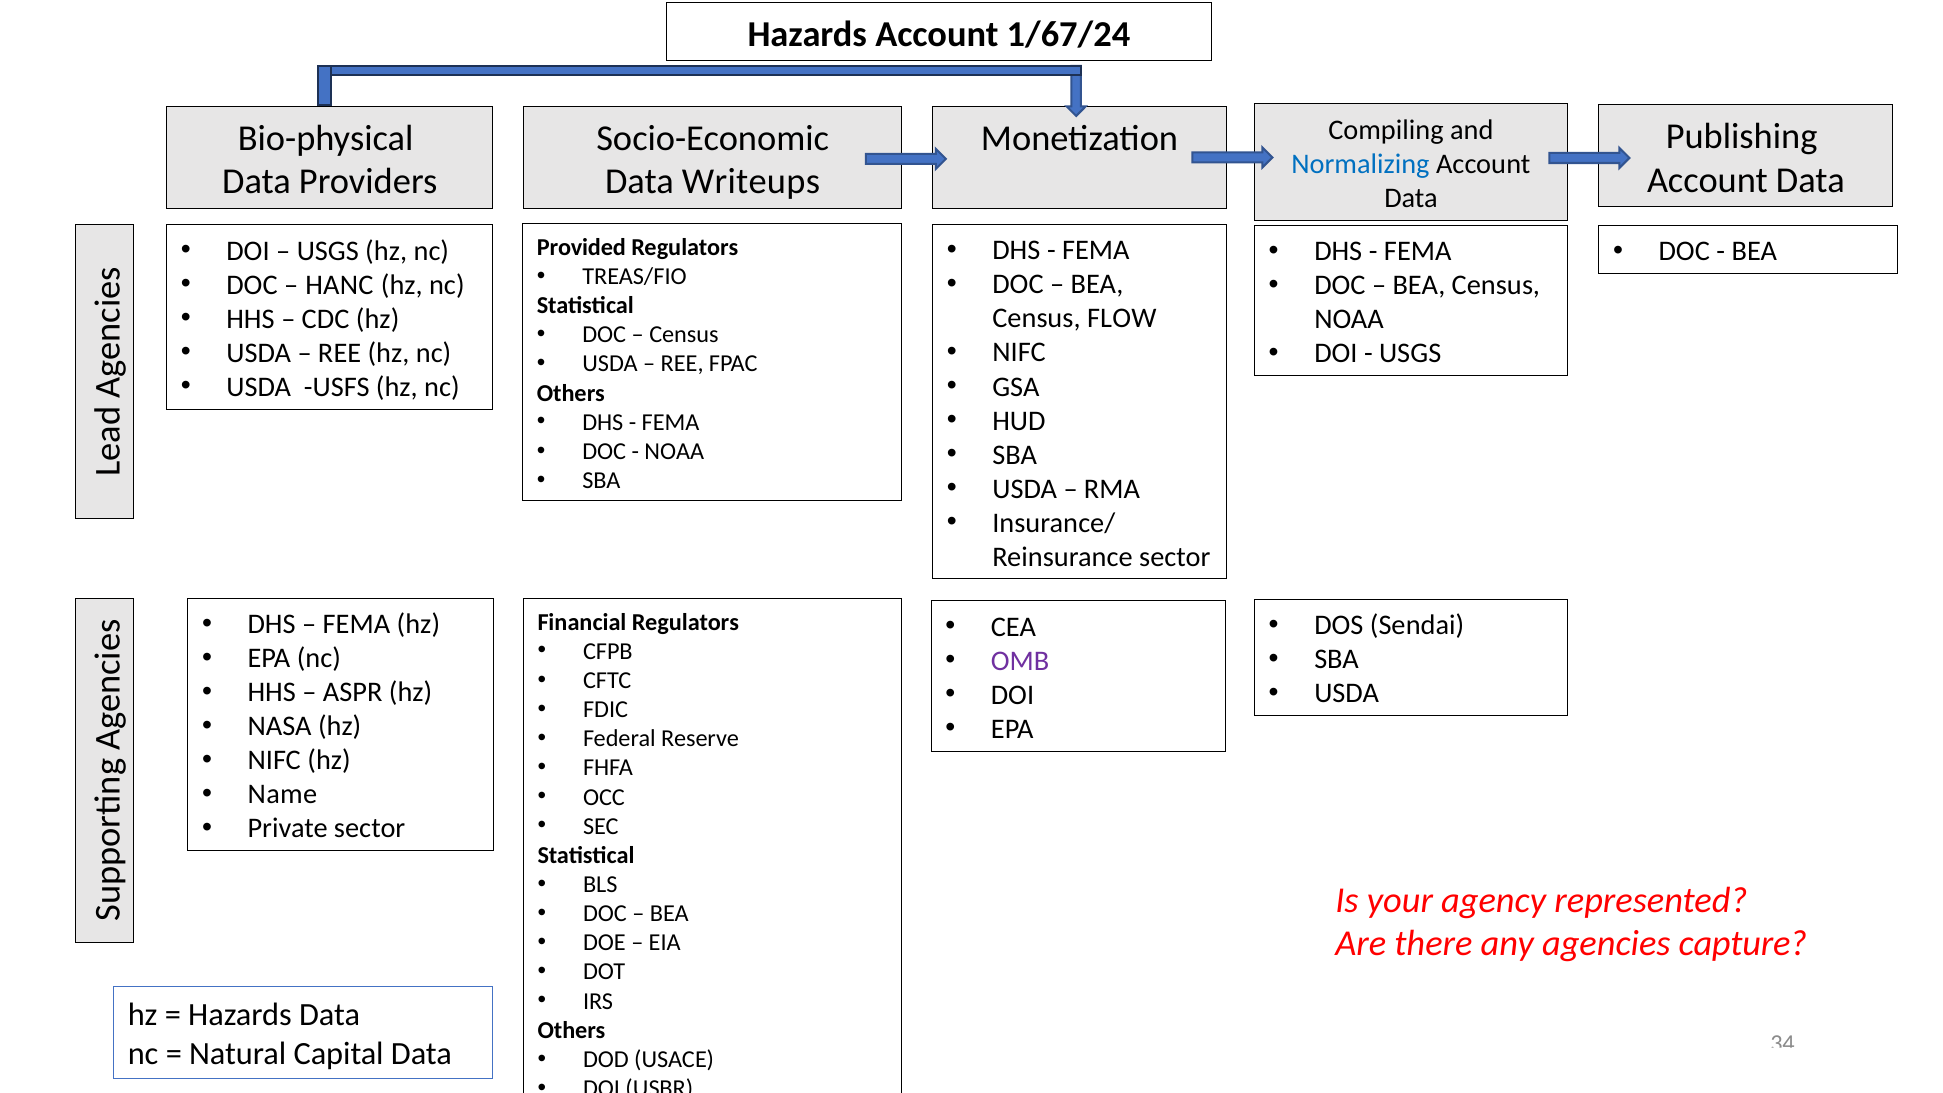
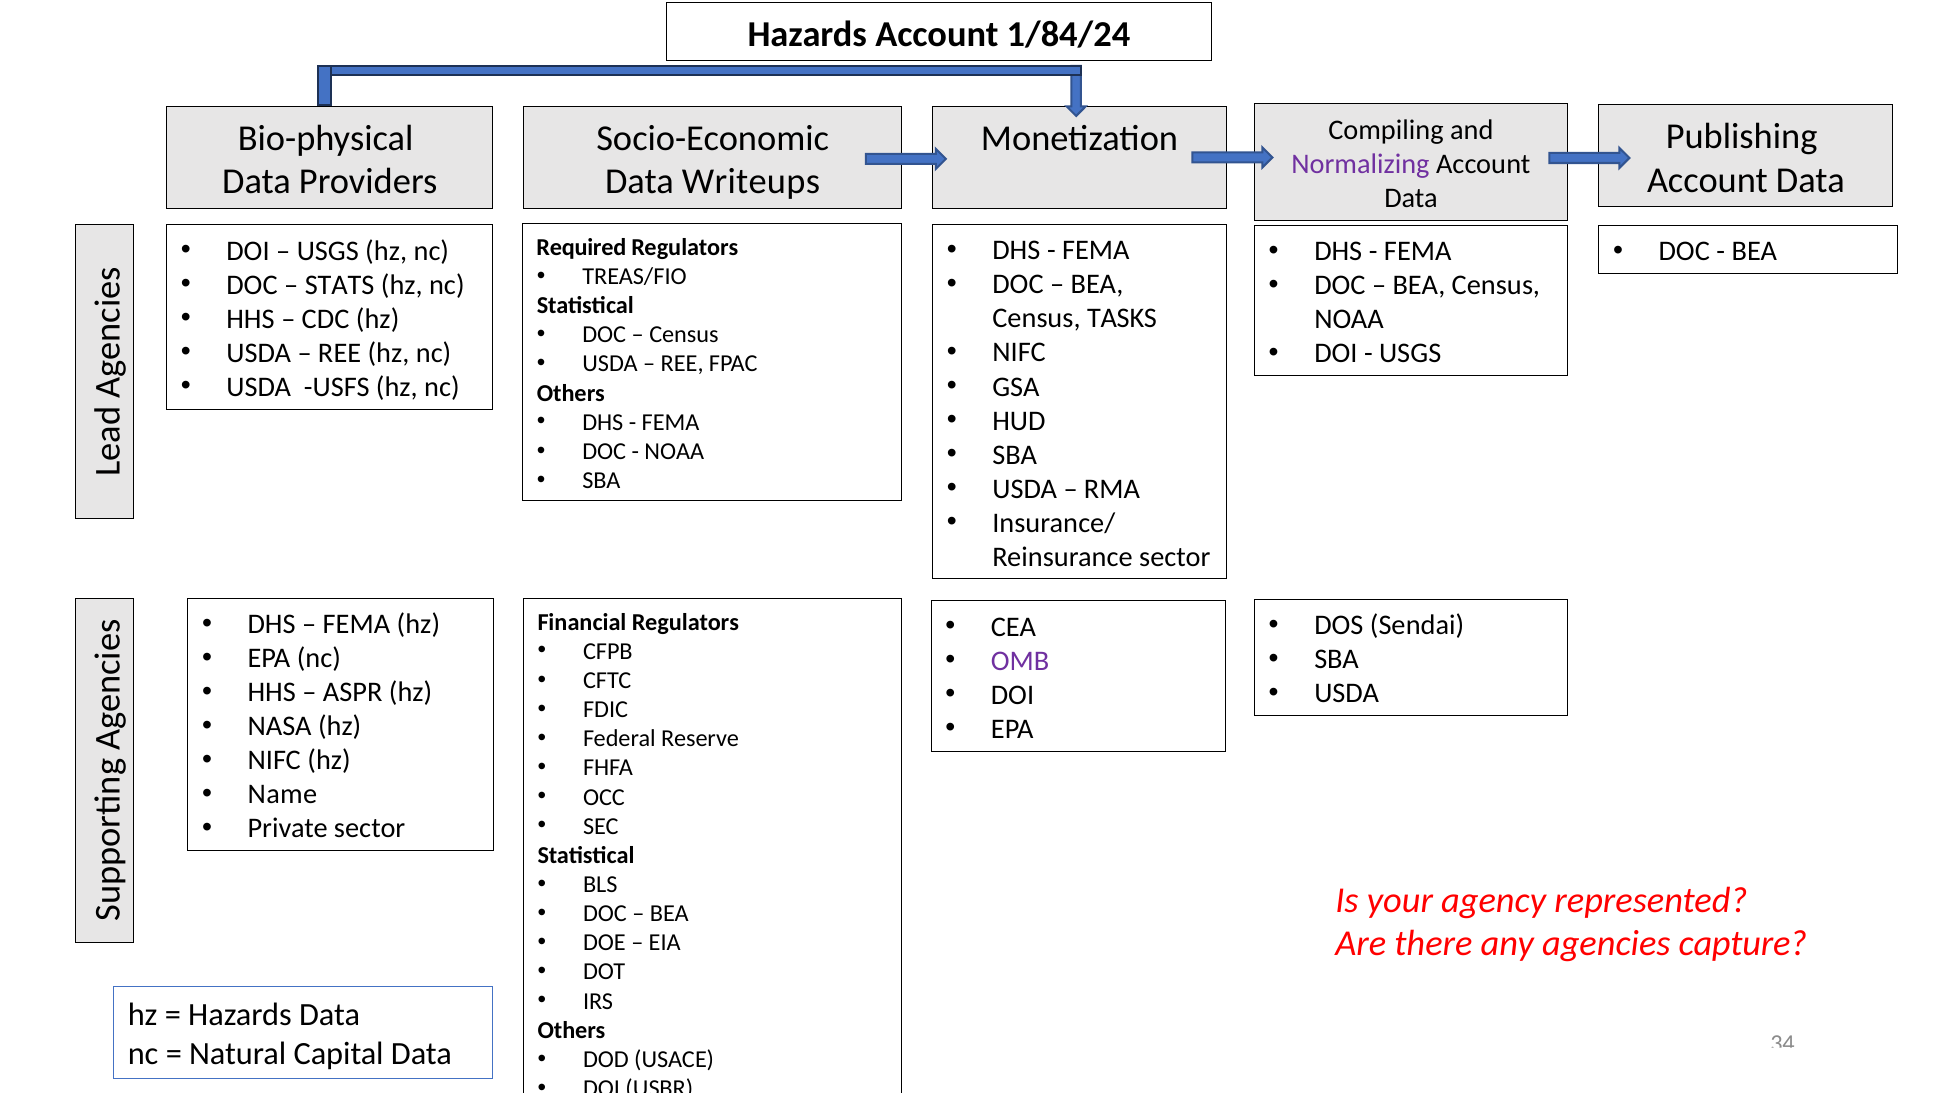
1/67/24: 1/67/24 -> 1/84/24 (1068, 34)
Normalizing colour: blue -> purple (1360, 164)
Provided: Provided -> Required (581, 247)
HANC: HANC -> STATS (340, 285)
FLOW: FLOW -> TASKS (1122, 319)
